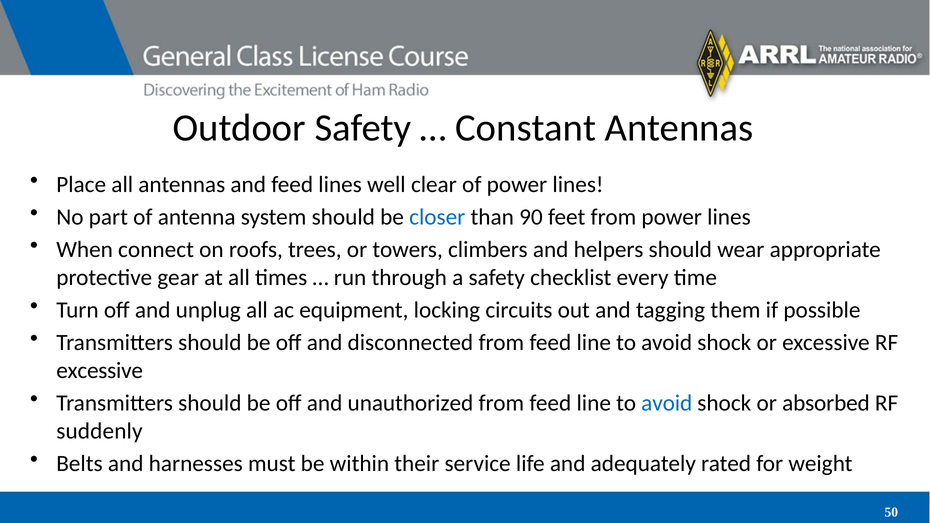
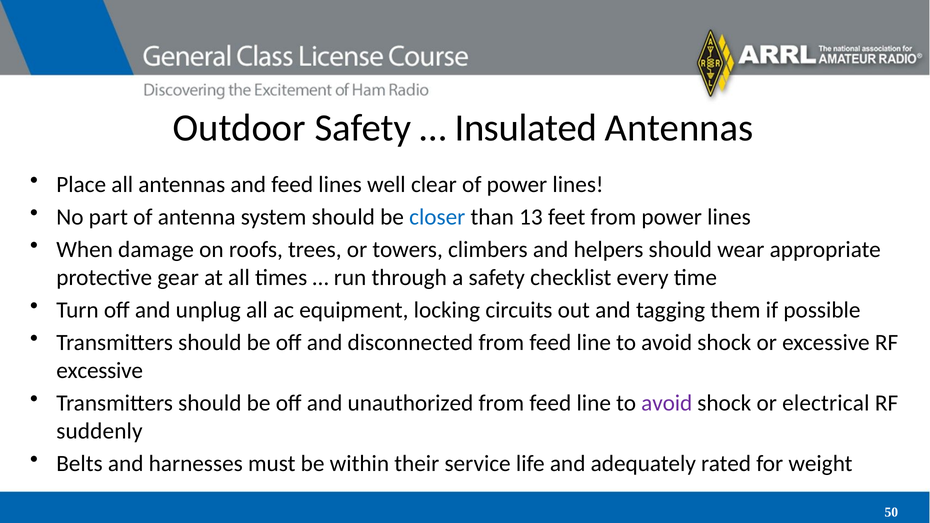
Constant: Constant -> Insulated (526, 128)
90: 90 -> 13 (531, 217)
connect: connect -> damage (156, 250)
avoid colour: blue -> purple (667, 403)
absorbed: absorbed -> electrical (826, 403)
